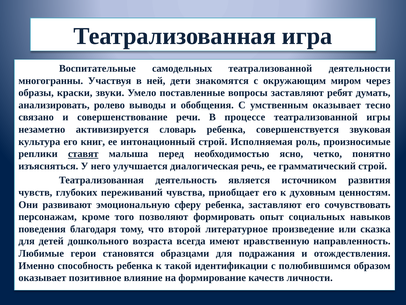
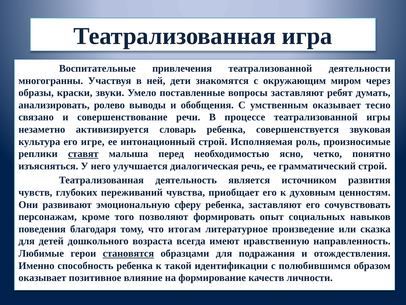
самодельных: самодельных -> привлечения (182, 68)
книг: книг -> игре (93, 141)
второй: второй -> итогам (185, 229)
становятся underline: none -> present (128, 253)
